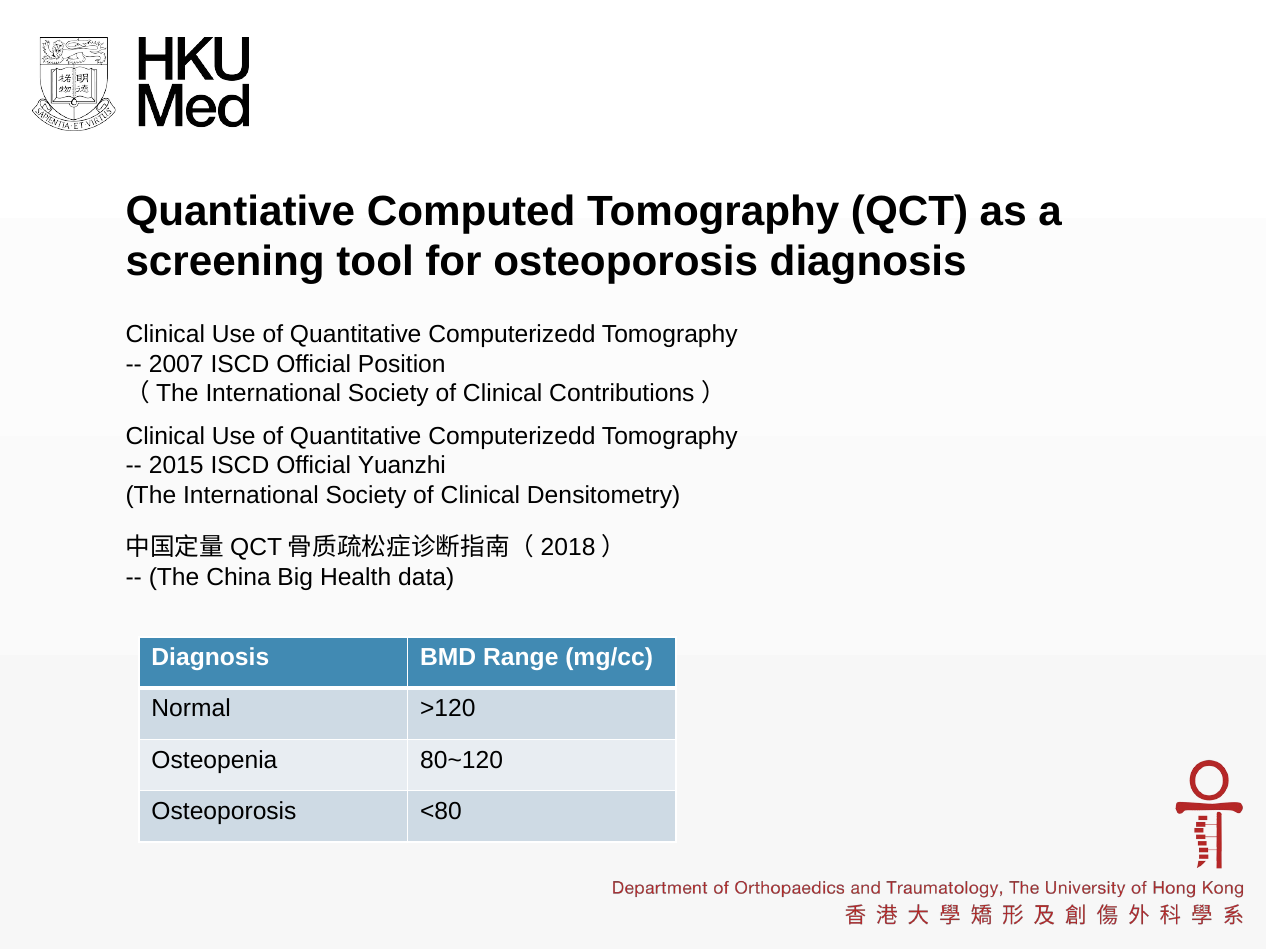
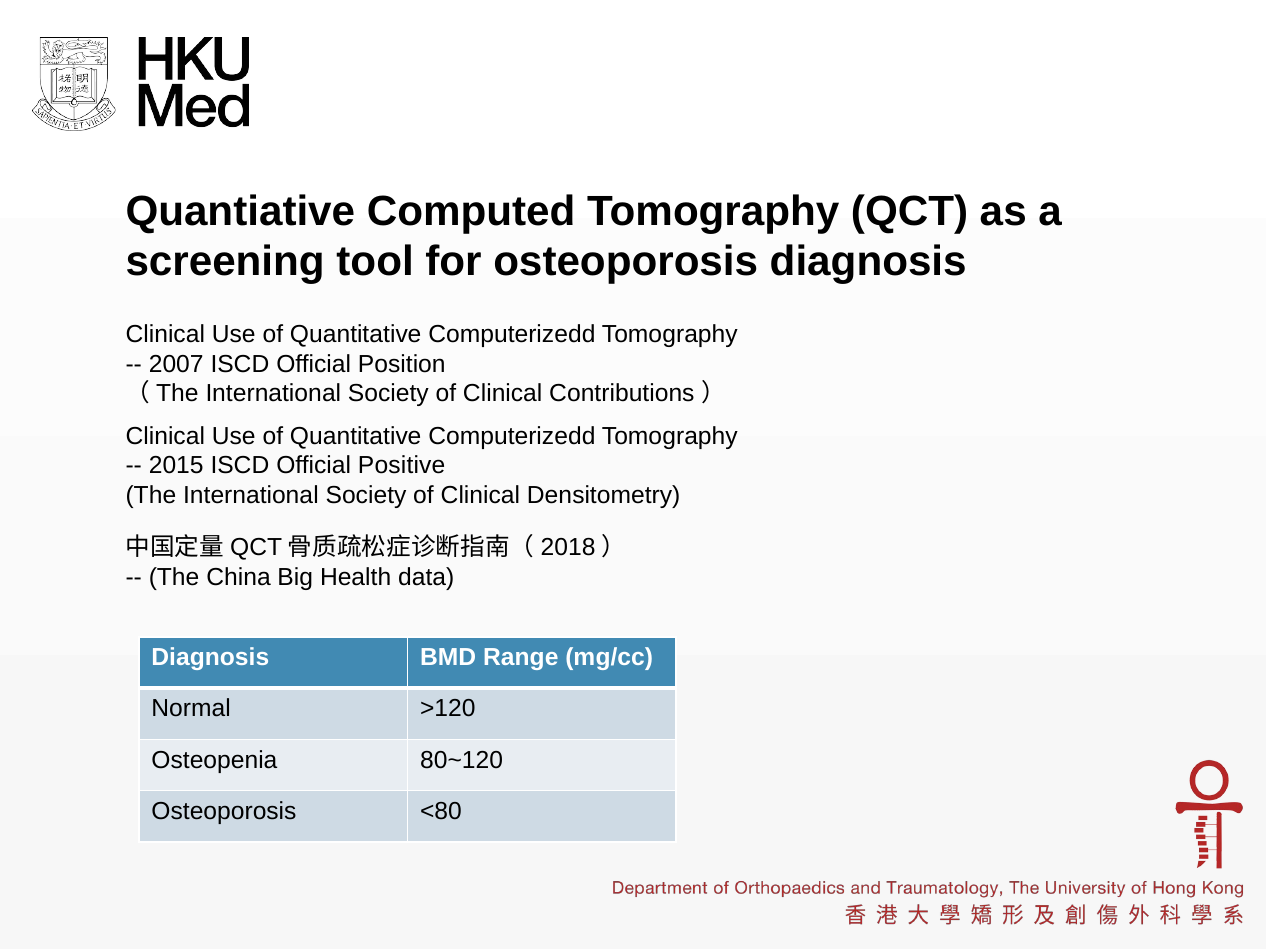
Yuanzhi: Yuanzhi -> Positive (402, 466)
